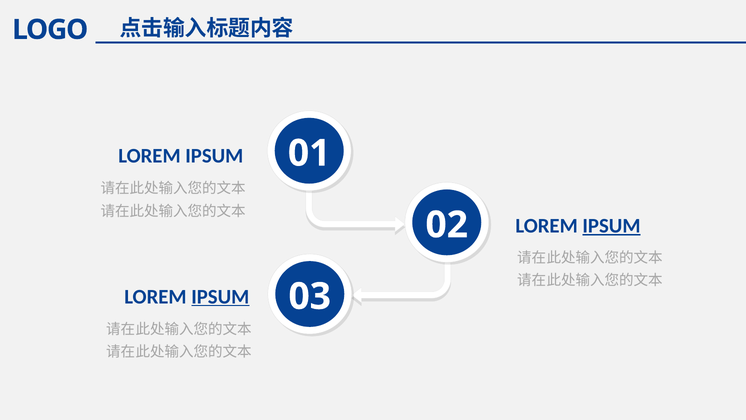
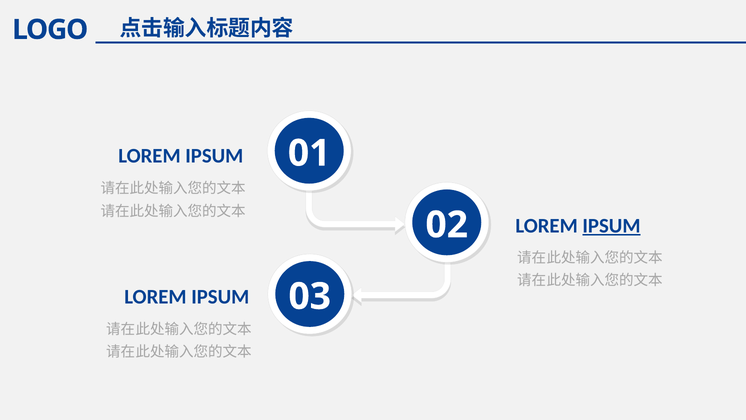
IPSUM underline: present -> none (220, 296)
